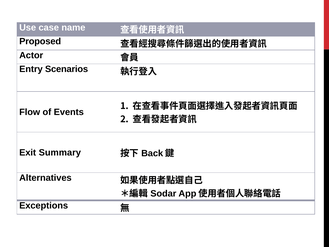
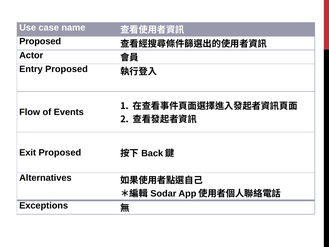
Entry Scenarios: Scenarios -> Proposed (66, 69)
Exit Summary: Summary -> Proposed (60, 152)
